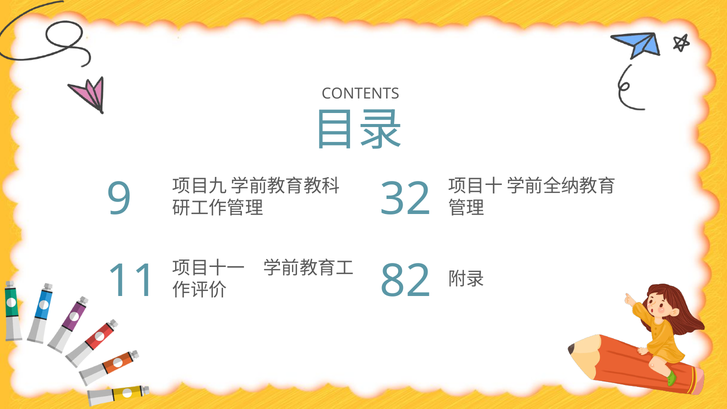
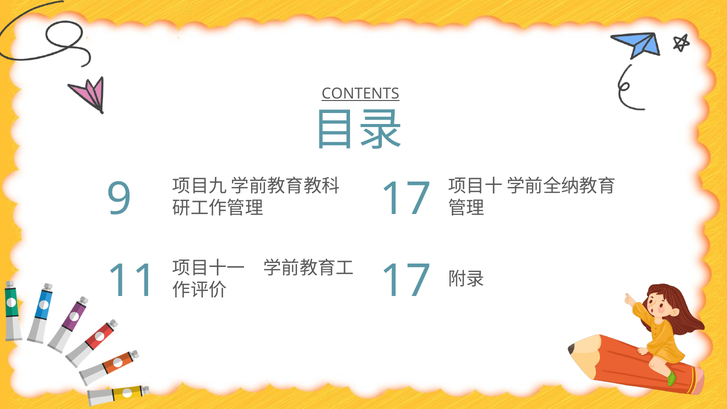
CONTENTS underline: none -> present (360, 94)
9 32: 32 -> 17 (406, 199)
11 82: 82 -> 17 (406, 281)
